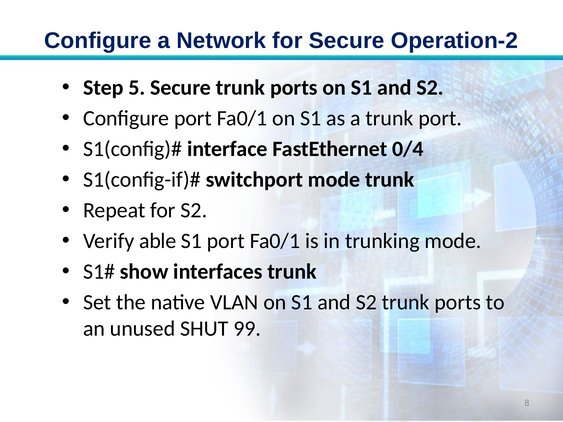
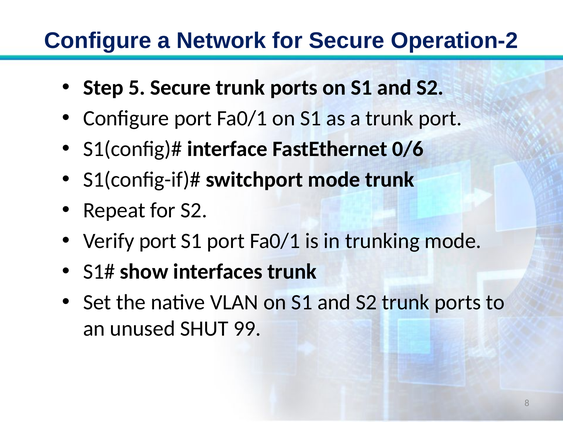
0/4: 0/4 -> 0/6 (408, 149)
Verify able: able -> port (158, 241)
